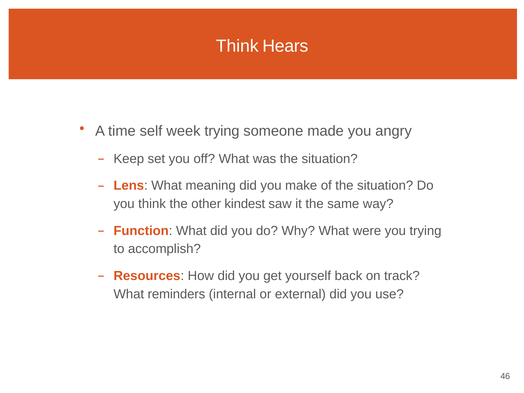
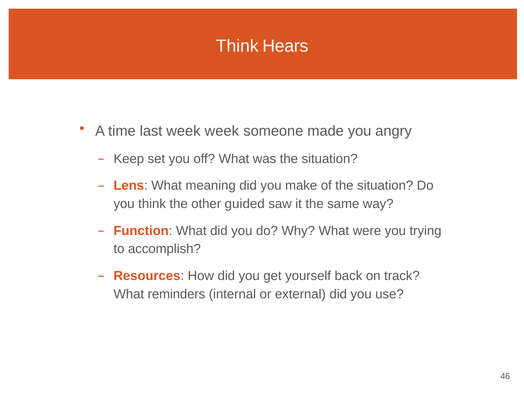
self: self -> last (151, 131)
week trying: trying -> week (222, 131)
kindest: kindest -> guided (245, 204)
